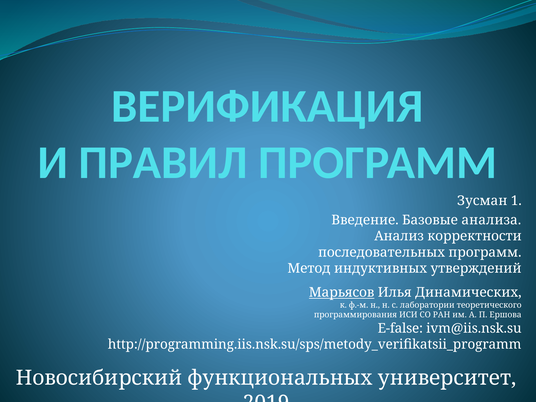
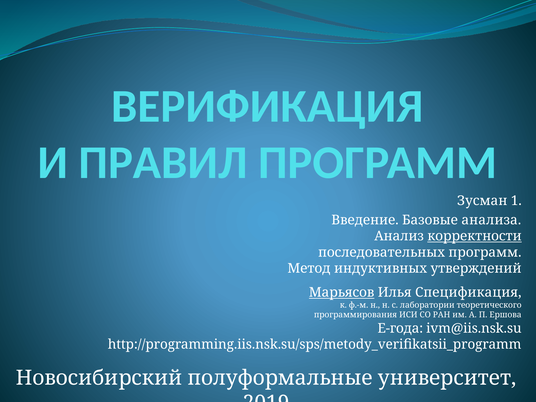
корректности underline: none -> present (475, 236)
Динамических: Динамических -> Спецификация (468, 293)
E-false: E-false -> E-года (400, 328)
функциональных: функциональных -> полуформальные (280, 378)
